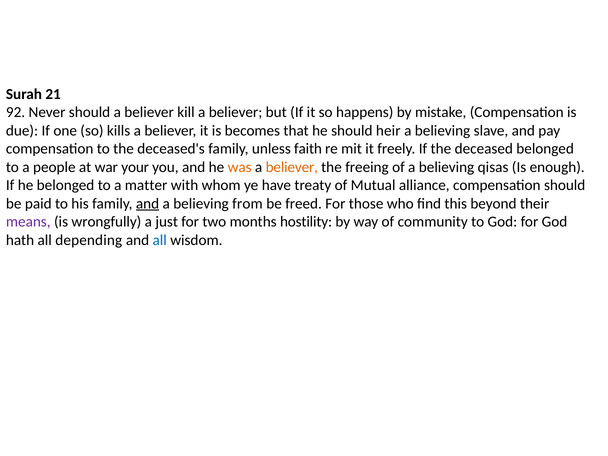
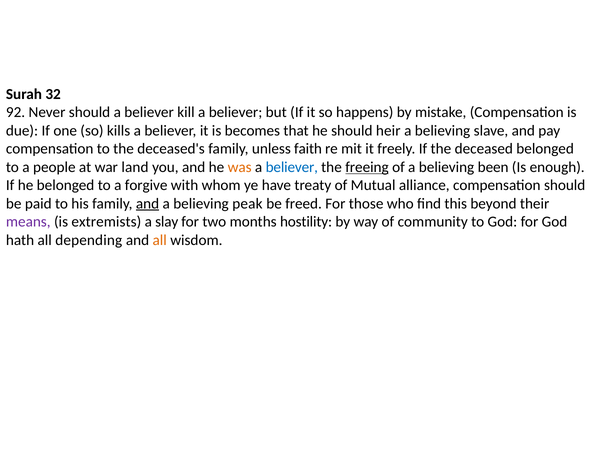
21: 21 -> 32 (53, 94)
your: your -> land (135, 167)
believer colour: orange -> blue (292, 167)
freeing underline: none -> present (367, 167)
qisas: qisas -> been (493, 167)
matter: matter -> forgive (146, 185)
from: from -> peak (247, 204)
wrongfully: wrongfully -> extremists (106, 222)
just: just -> slay (167, 222)
all colour: blue -> orange (160, 240)
